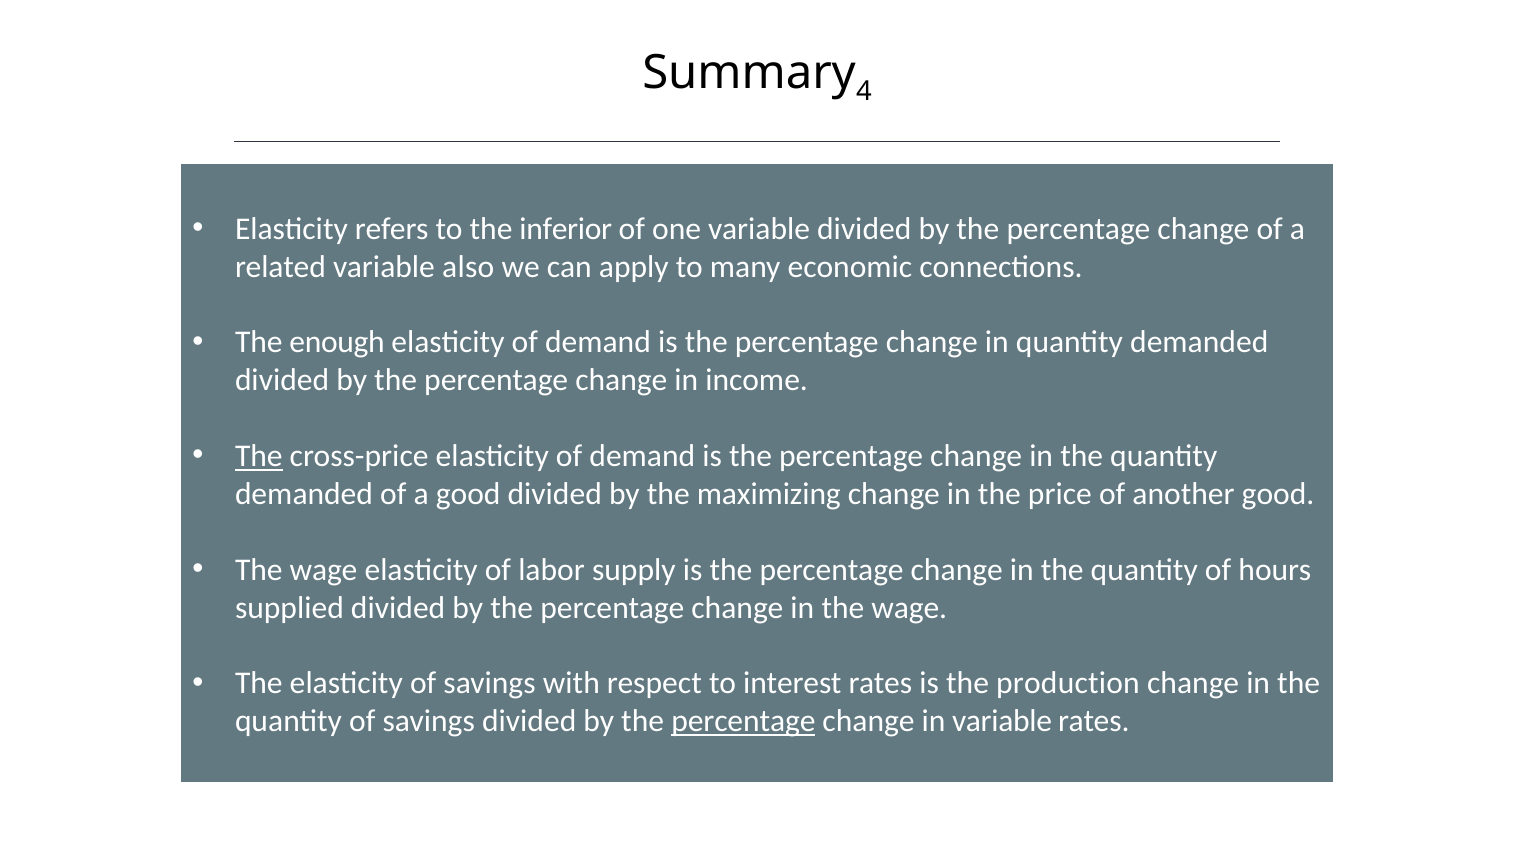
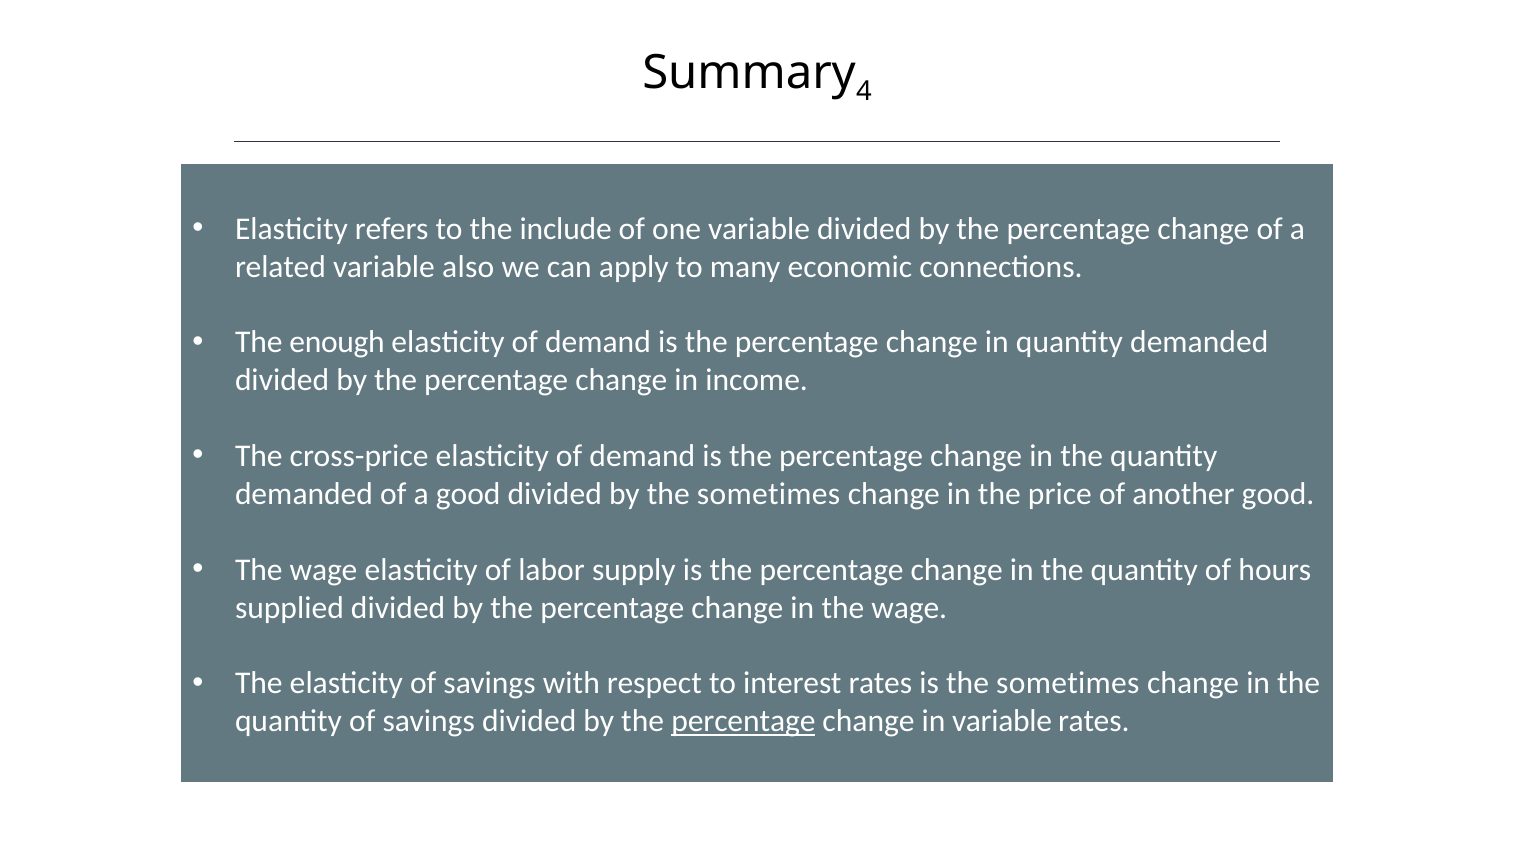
inferior: inferior -> include (566, 229)
The underline: present -> none (259, 456)
by the maximizing: maximizing -> sometimes (769, 494)
is the production: production -> sometimes (1068, 683)
